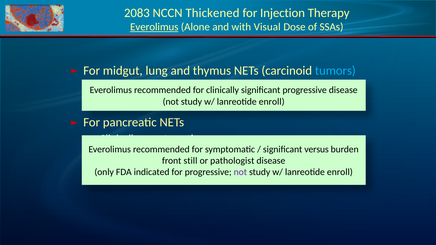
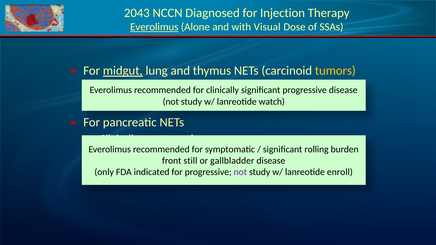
2083: 2083 -> 2043 (137, 13)
Thickened: Thickened -> Diagnosed (213, 13)
midgut underline: none -> present (123, 71)
tumors colour: light blue -> yellow (335, 71)
enroll: enroll -> watch (272, 102)
versus: versus -> rolling (316, 149)
pathologist: pathologist -> gallbladder (232, 161)
